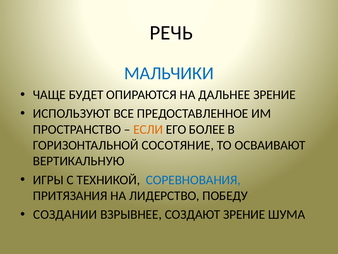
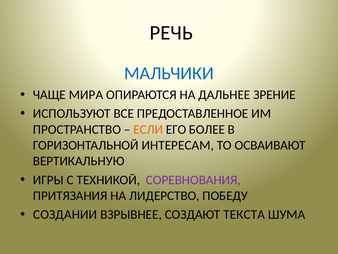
БУДЕТ: БУДЕТ -> МИРА (86, 95)
СОСОТЯНИЕ: СОСОТЯНИЕ -> ИНТЕРЕСАМ (178, 145)
СОРЕВНОВАНИЯ colour: blue -> purple (193, 180)
СОЗДАЮТ ЗРЕНИЕ: ЗРЕНИЕ -> ТЕКСТА (244, 214)
